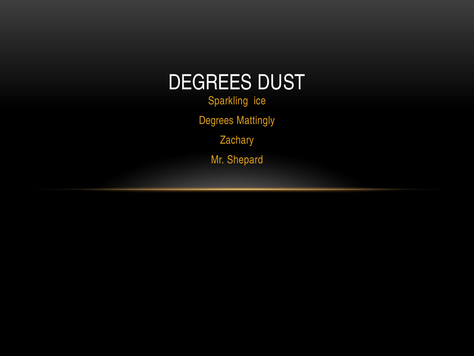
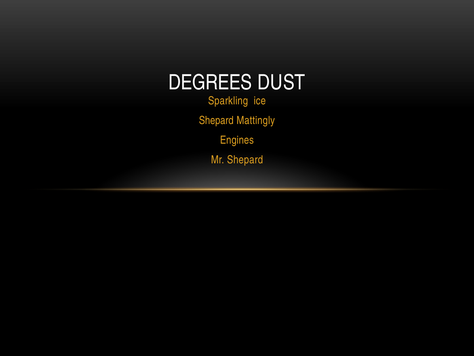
Degrees: Degrees -> Shepard (216, 120)
Zachary: Zachary -> Engines (237, 140)
